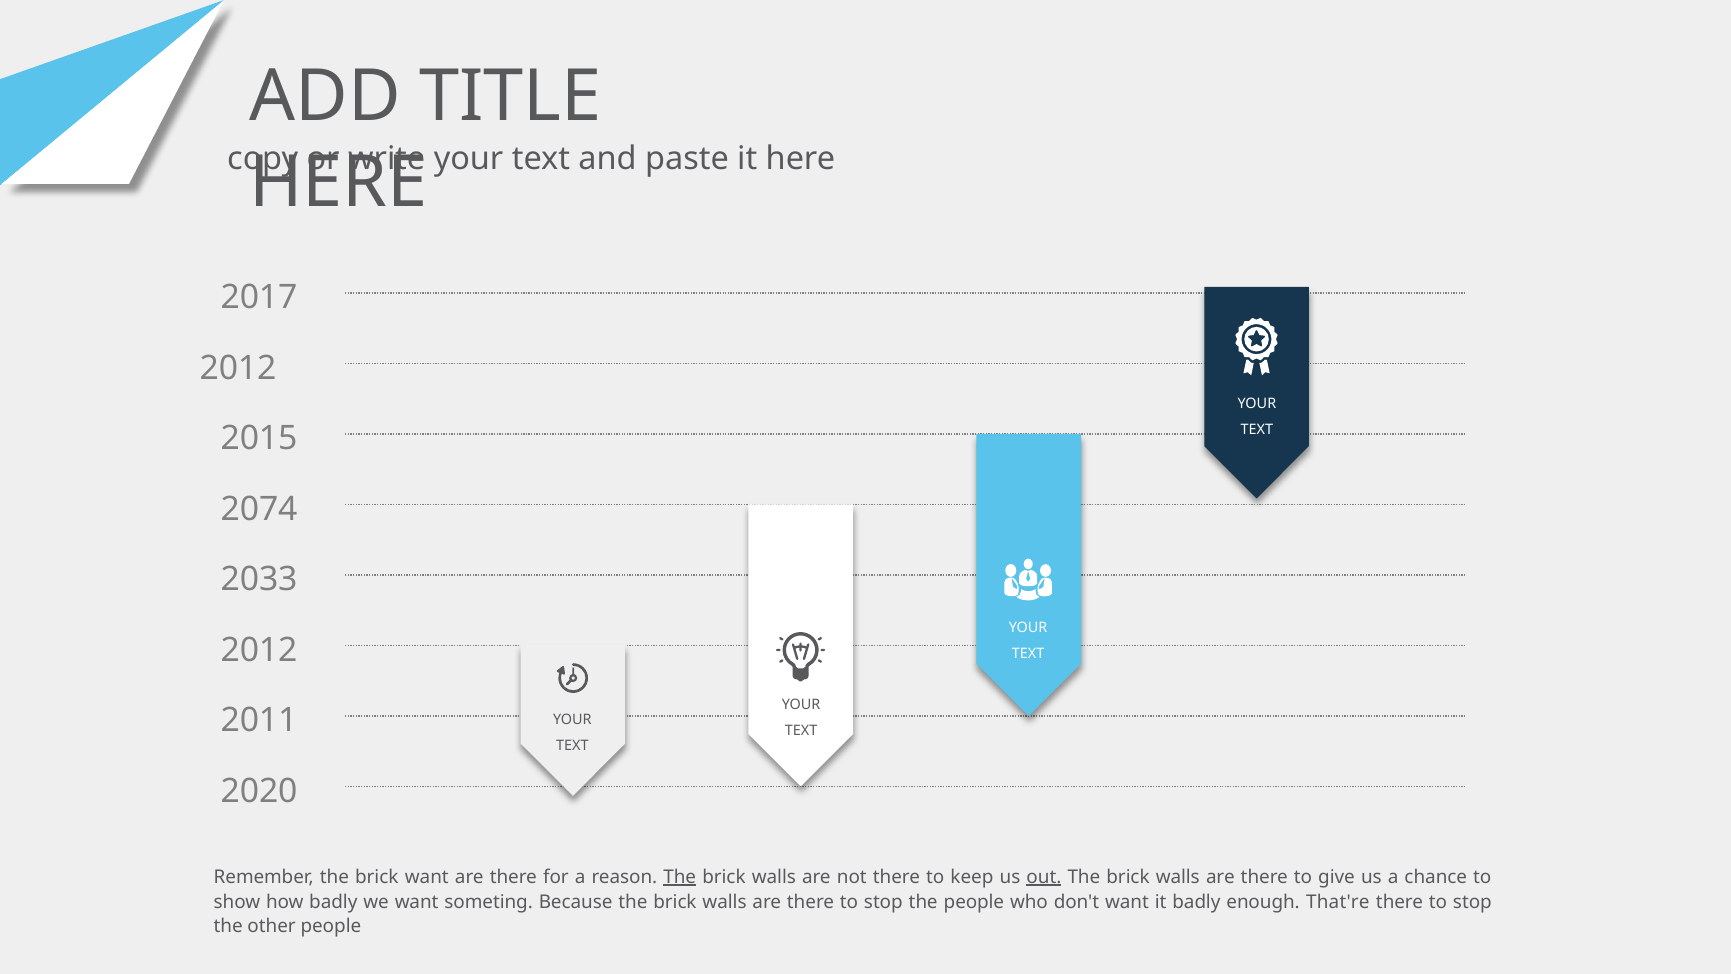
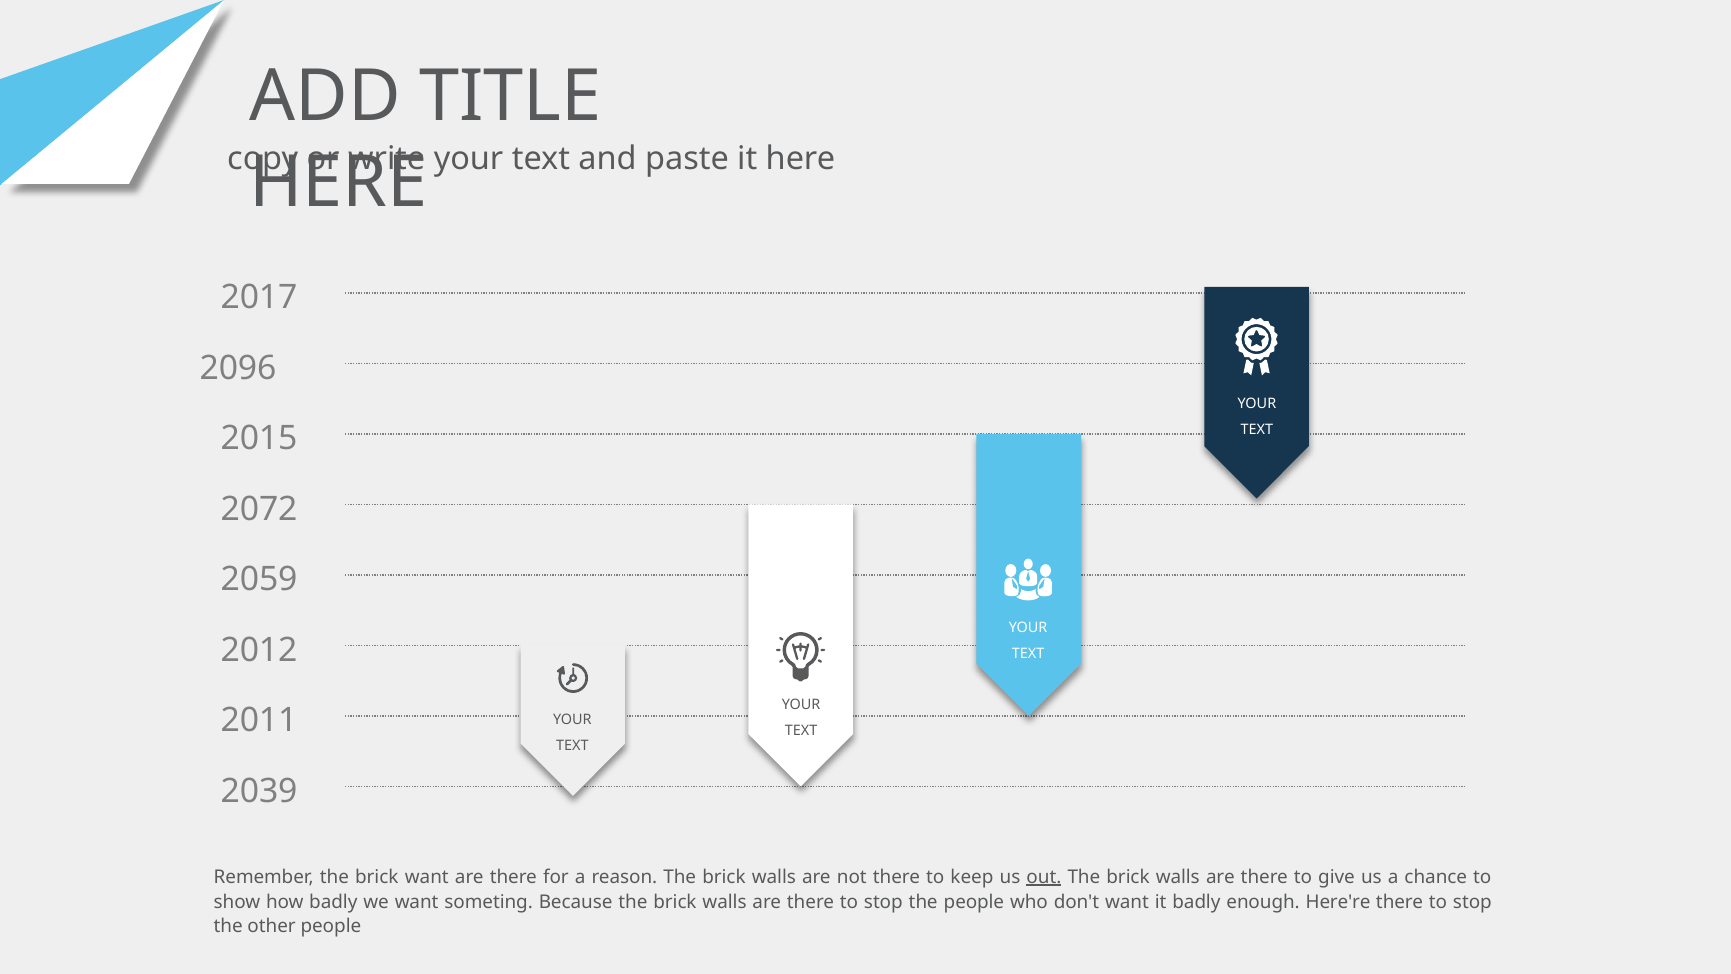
2012: 2012 -> 2096 (238, 368)
2074: 2074 -> 2072 (259, 509)
2033: 2033 -> 2059 (259, 579)
2020: 2020 -> 2039 (259, 791)
The underline: present -> none (680, 877)
That're: That're -> Here're (1338, 902)
